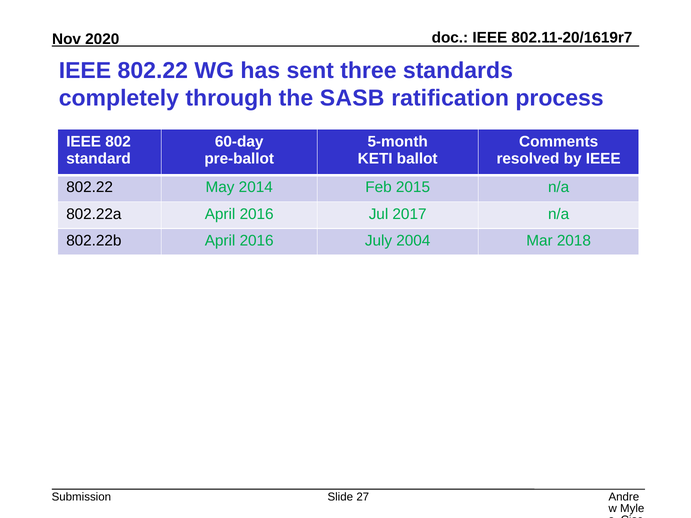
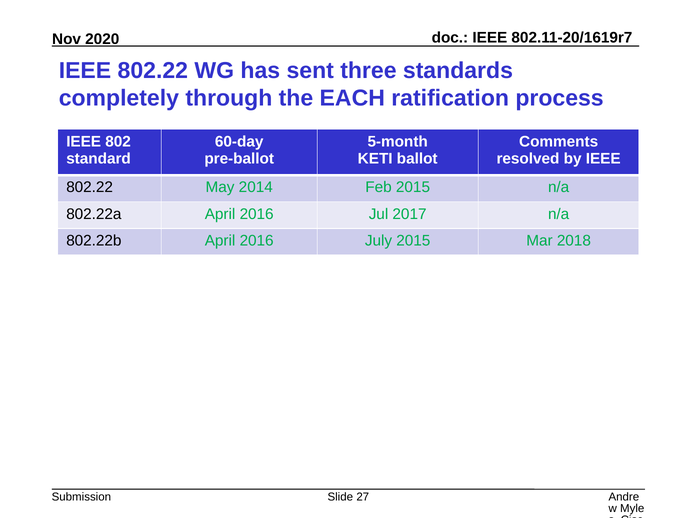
SASB: SASB -> EACH (352, 98)
July 2004: 2004 -> 2015 (413, 241)
